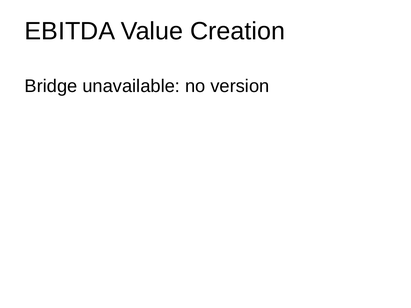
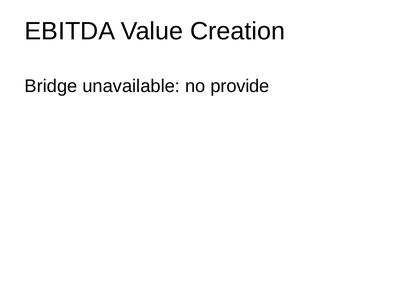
version: version -> provide (240, 86)
